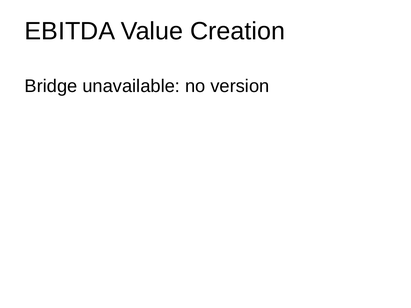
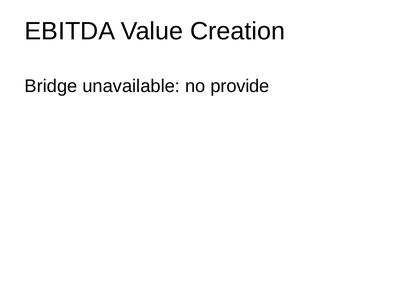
version: version -> provide (240, 86)
